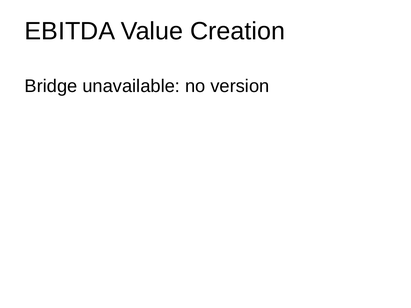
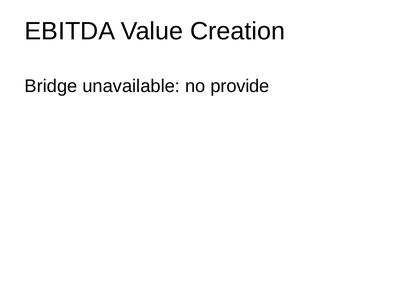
version: version -> provide (240, 86)
